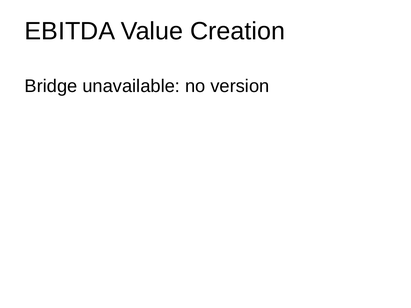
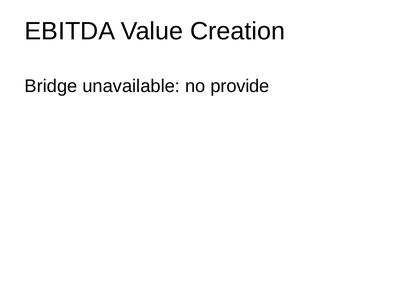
version: version -> provide (240, 86)
